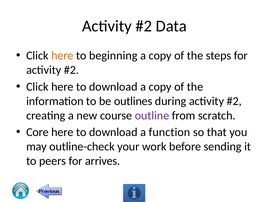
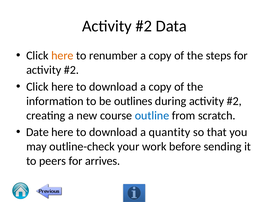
beginning: beginning -> renumber (113, 55)
outline colour: purple -> blue (152, 115)
Core: Core -> Date (37, 132)
function: function -> quantity (169, 132)
